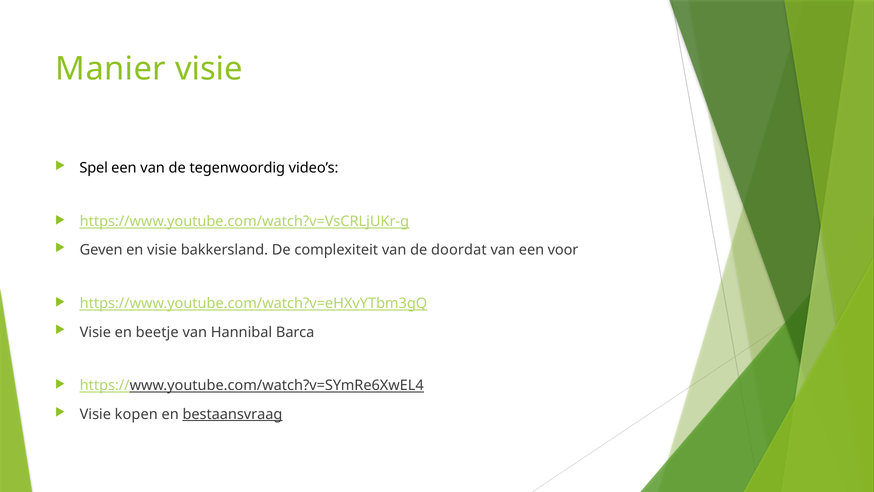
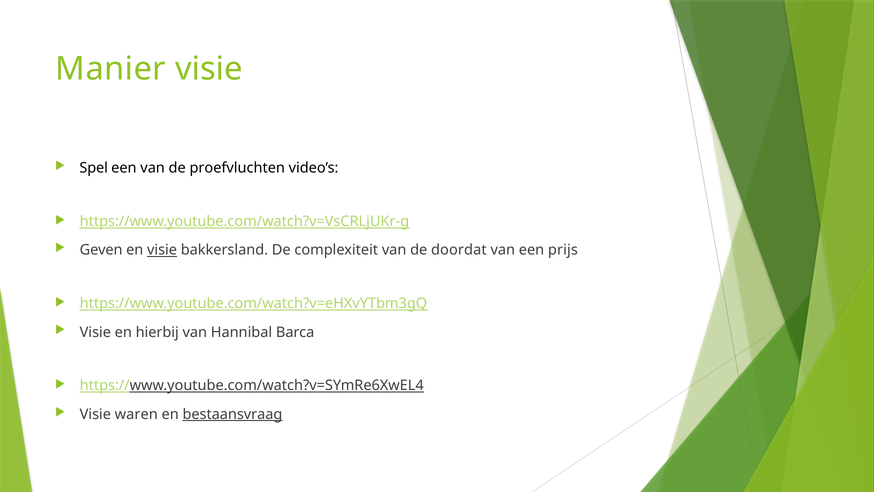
tegenwoordig: tegenwoordig -> proefvluchten (237, 168)
visie underline: none -> present (162, 250)
voor: voor -> prijs (563, 250)
beetje: beetje -> hierbij (157, 332)
kopen: kopen -> waren (136, 414)
